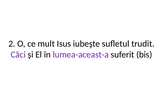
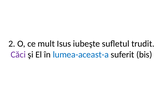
lumea-aceast-a colour: purple -> blue (81, 54)
